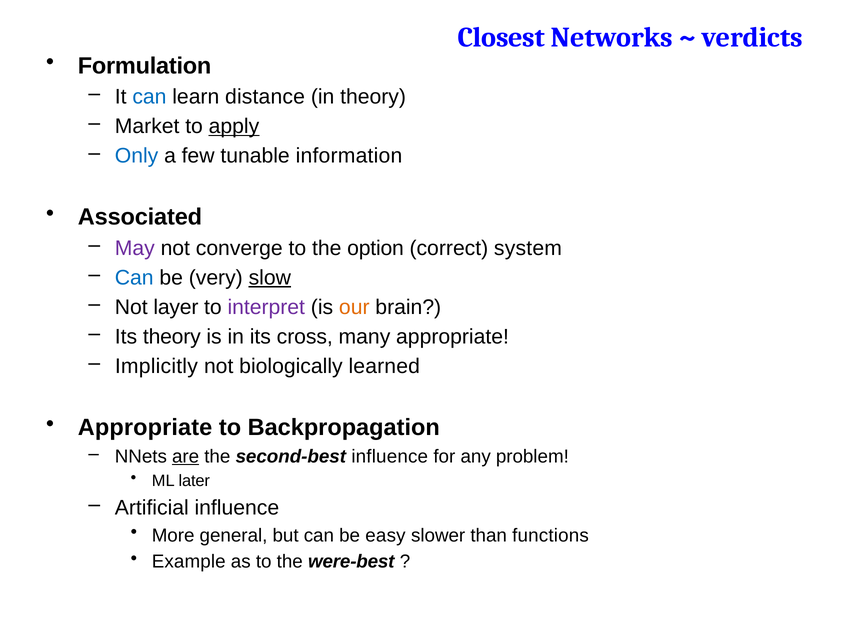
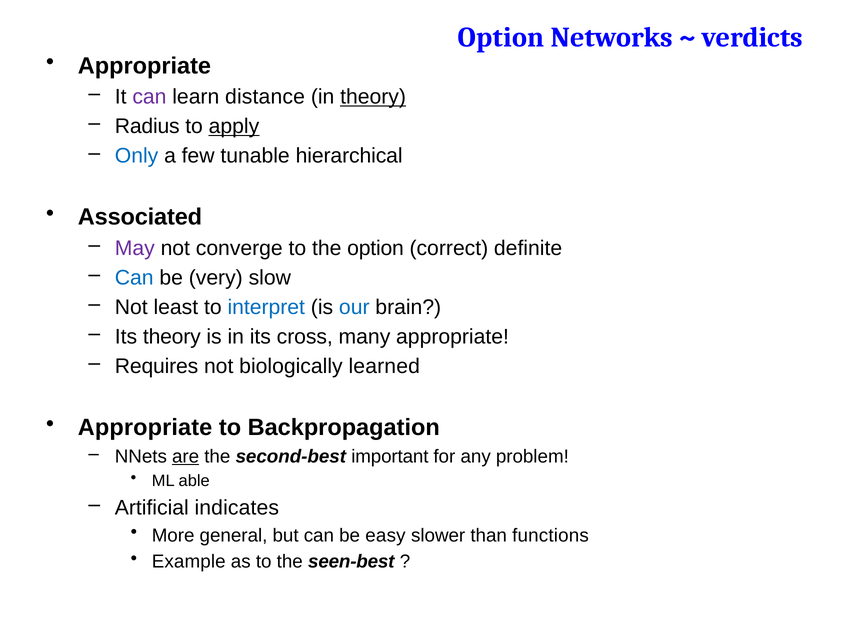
Closest: Closest -> Option (501, 38)
Formulation: Formulation -> Appropriate (144, 66)
can colour: blue -> purple (149, 97)
theory underline: none -> present (373, 97)
Market: Market -> Radius (147, 127)
information: information -> hierarchical (349, 156)
system: system -> definite (528, 248)
slow underline: present -> none (270, 278)
layer: layer -> least (176, 307)
interpret colour: purple -> blue (266, 307)
our colour: orange -> blue (354, 307)
Implicitly: Implicitly -> Requires (157, 367)
second-best influence: influence -> important (390, 457)
later: later -> able (194, 481)
Artificial influence: influence -> indicates (237, 508)
were-best: were-best -> seen-best (351, 562)
